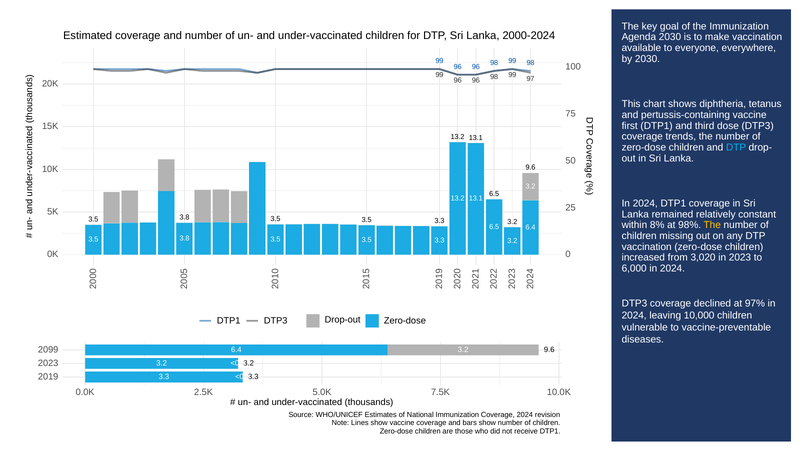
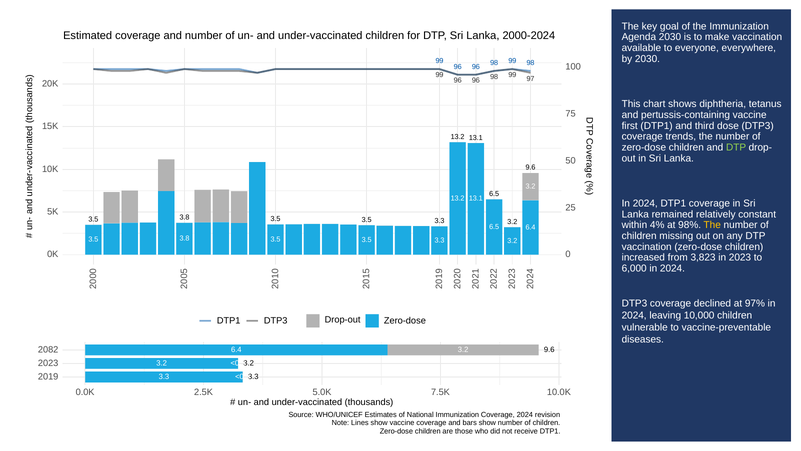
DTP colour: light blue -> light green (736, 147)
8%: 8% -> 4% (657, 225)
3,020: 3,020 -> 3,823 (703, 257)
2099: 2099 -> 2082 (48, 349)
